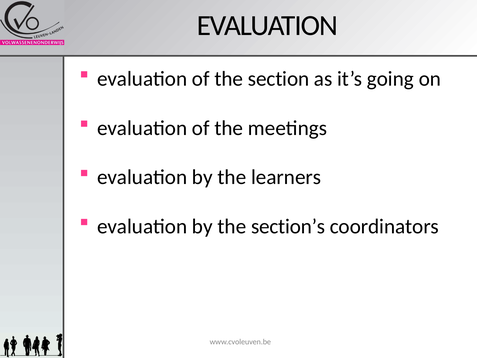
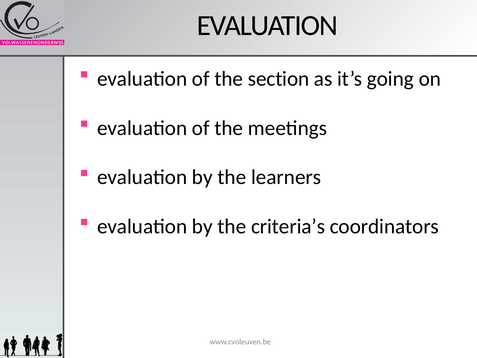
section’s: section’s -> criteria’s (288, 226)
